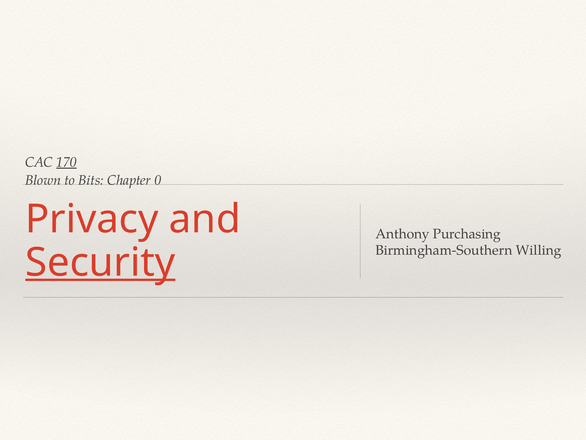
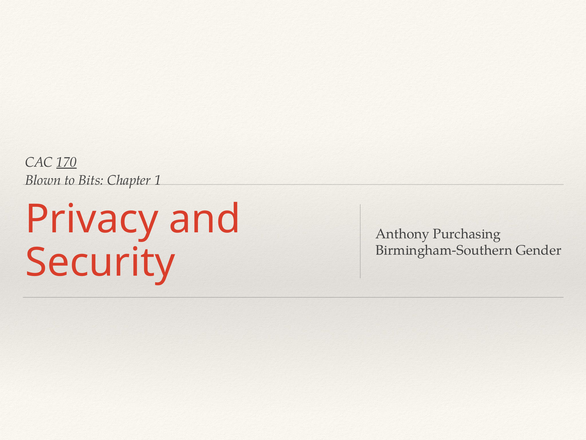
0: 0 -> 1 (158, 180)
Willing: Willing -> Gender (539, 250)
Security underline: present -> none (100, 262)
